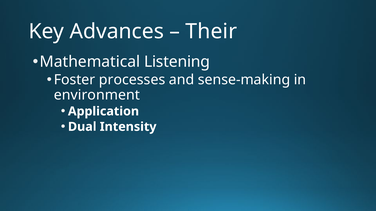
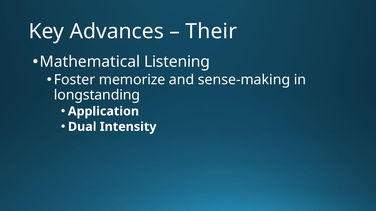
processes: processes -> memorize (132, 80)
environment: environment -> longstanding (97, 95)
